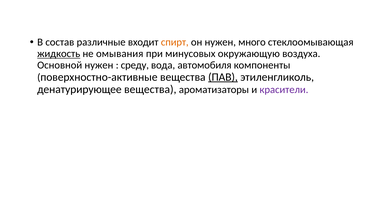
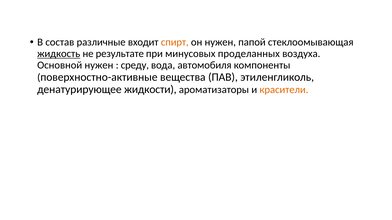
много: много -> папой (252, 42)
омывания: омывания -> результате (120, 54)
окружающую: окружающую -> проделанных (249, 54)
ПАВ underline: present -> none (223, 77)
денатурирующее вещества: вещества -> жидкости (150, 90)
красители colour: purple -> orange (284, 90)
